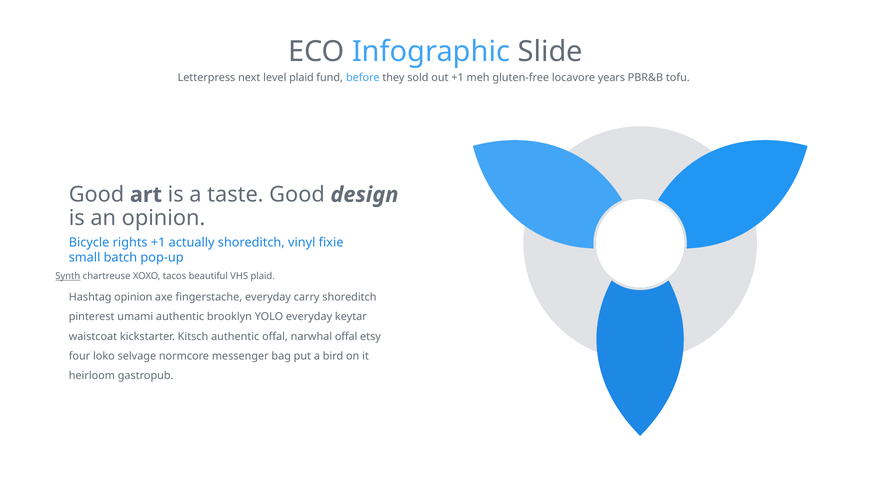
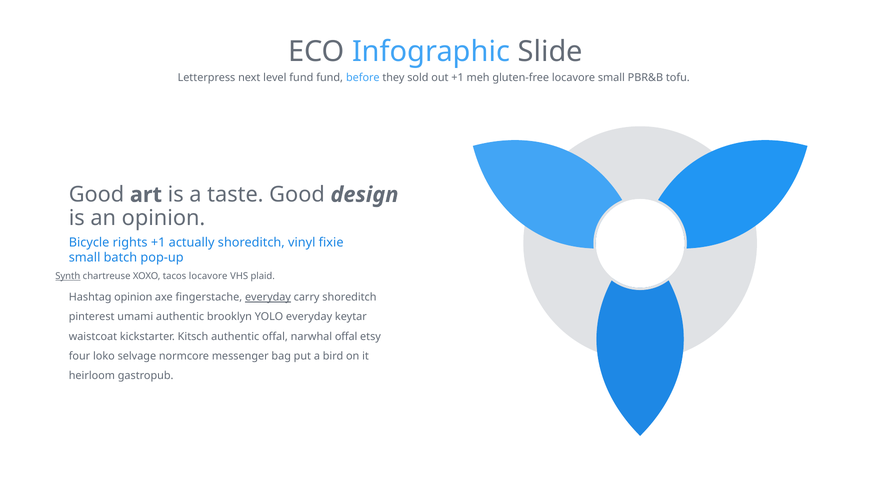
level plaid: plaid -> fund (301, 77)
locavore years: years -> small (611, 77)
tacos beautiful: beautiful -> locavore (208, 276)
everyday underline: none -> present (268, 297)
